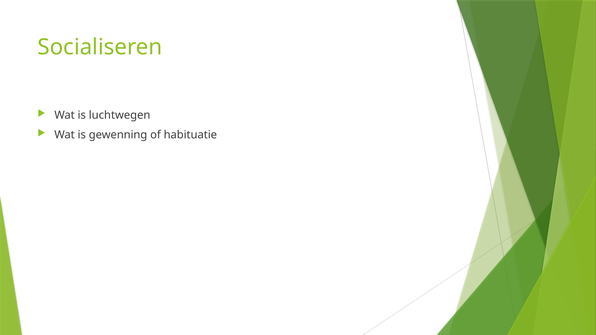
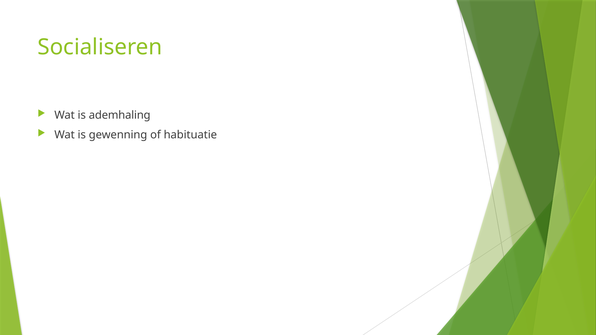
luchtwegen: luchtwegen -> ademhaling (120, 115)
